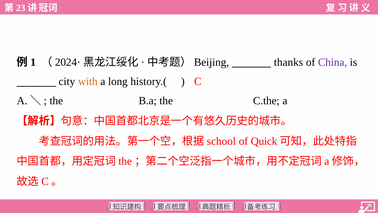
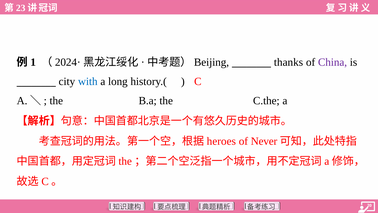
with colour: orange -> blue (88, 81)
school: school -> heroes (221, 141)
Quick: Quick -> Never (264, 141)
